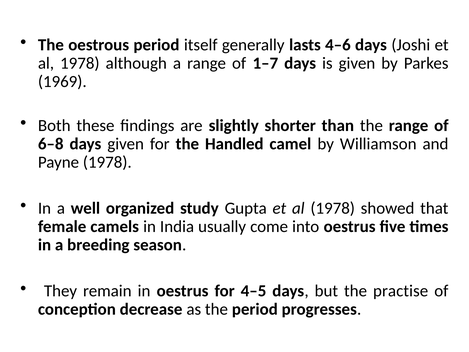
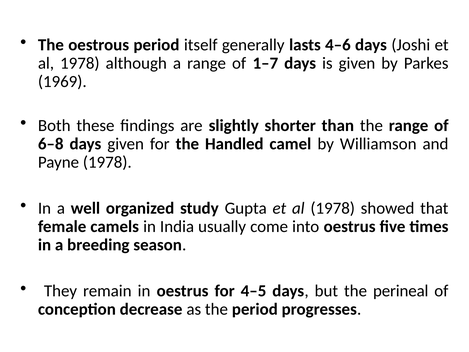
practise: practise -> perineal (401, 291)
